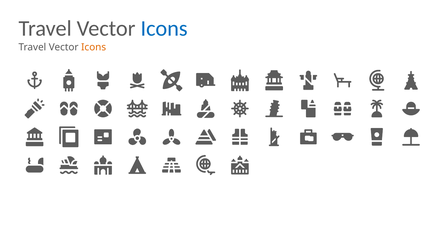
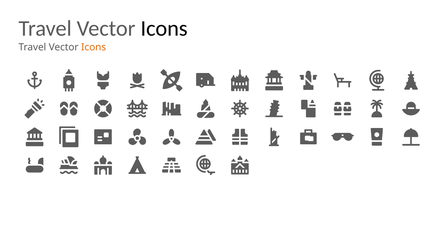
Icons colour: blue -> black (164, 29)
